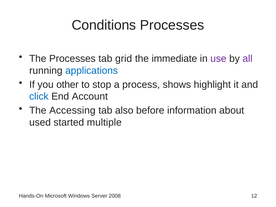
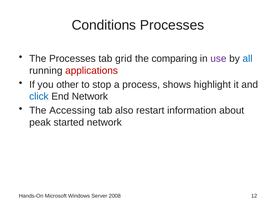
immediate: immediate -> comparing (174, 59)
all colour: purple -> blue (248, 59)
applications colour: blue -> red (92, 71)
End Account: Account -> Network (90, 97)
before: before -> restart (150, 110)
used: used -> peak (40, 122)
started multiple: multiple -> network (104, 122)
